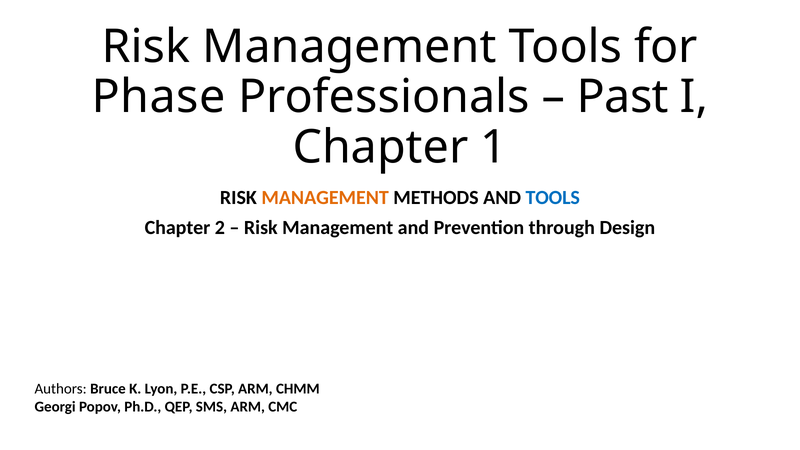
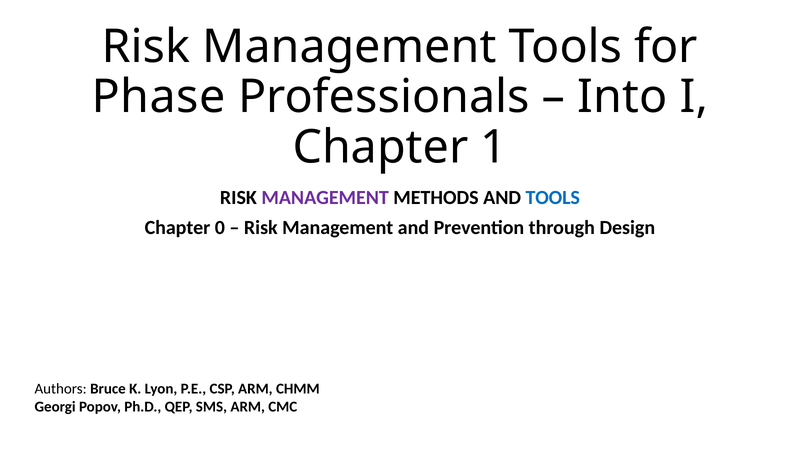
Past: Past -> Into (622, 97)
MANAGEMENT colour: orange -> purple (325, 198)
2: 2 -> 0 (220, 228)
